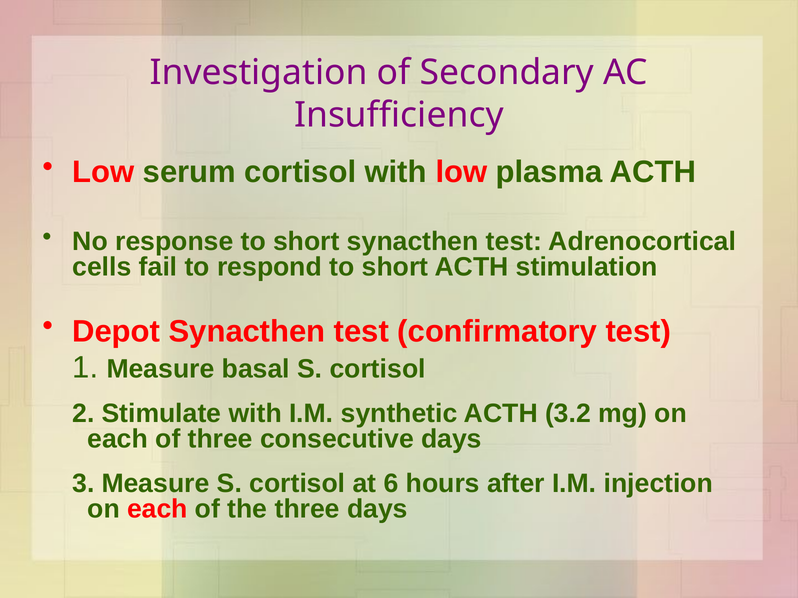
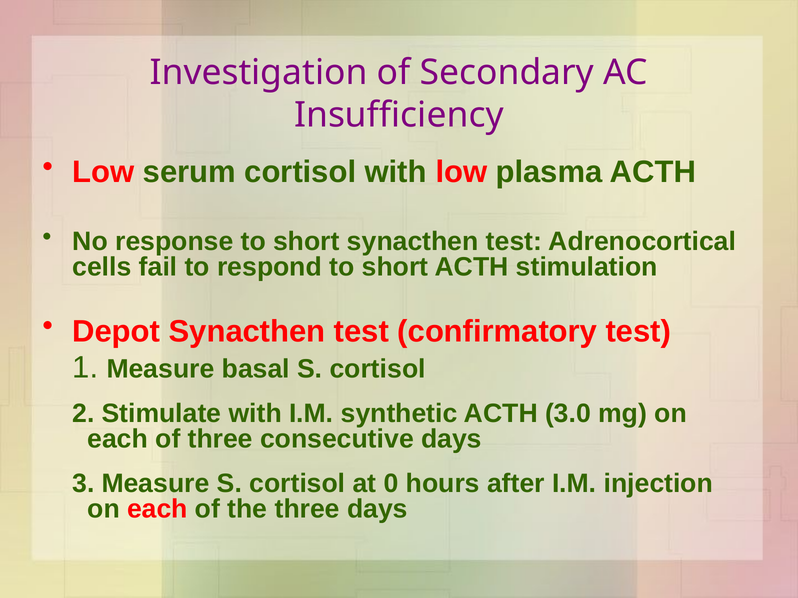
3.2: 3.2 -> 3.0 (568, 414)
6: 6 -> 0 (391, 484)
